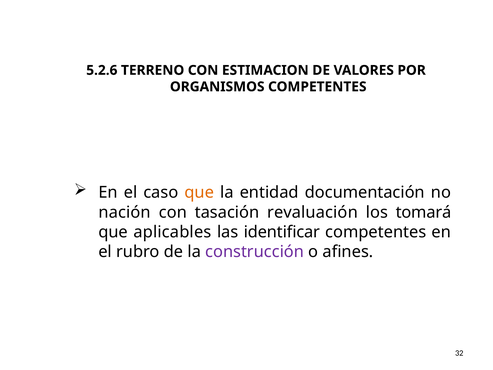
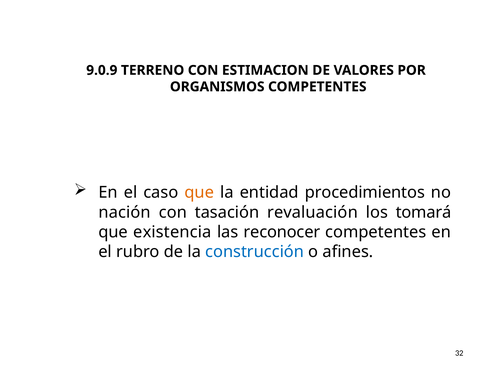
5.2.6: 5.2.6 -> 9.0.9 (102, 70)
documentación: documentación -> procedimientos (365, 192)
aplicables: aplicables -> existencia (172, 232)
identificar: identificar -> reconocer (282, 232)
construcción colour: purple -> blue (255, 252)
